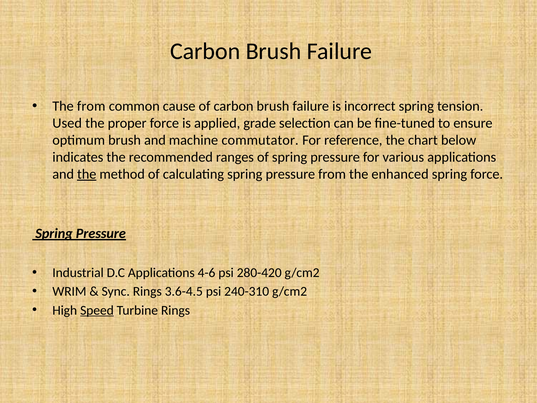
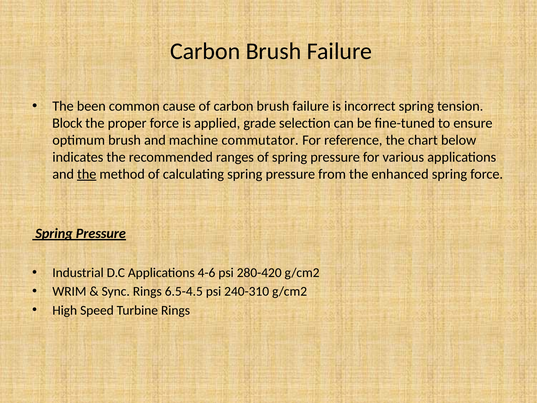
The from: from -> been (91, 106)
Used: Used -> Block (67, 123)
3.6-4.5: 3.6-4.5 -> 6.5-4.5 (184, 291)
Speed underline: present -> none (97, 310)
